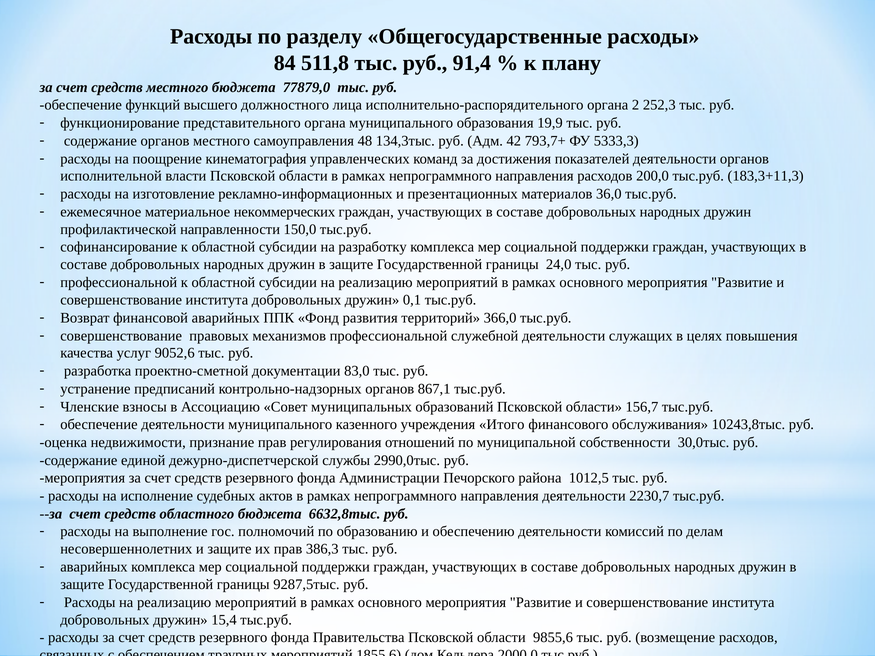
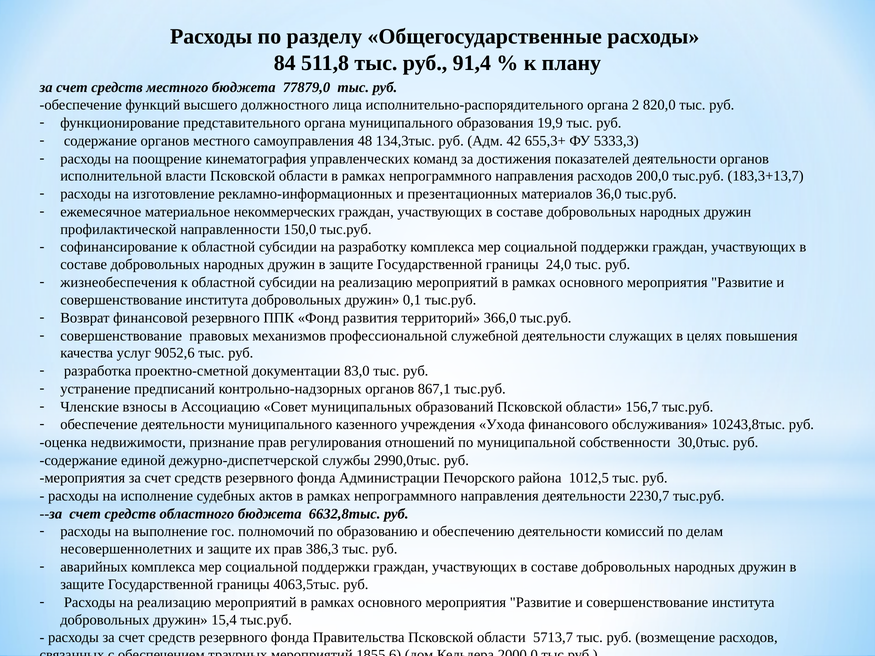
252,3: 252,3 -> 820,0 (659, 105)
793,7+: 793,7+ -> 655,3+ (545, 141)
183,3+11,3: 183,3+11,3 -> 183,3+13,7 (766, 176)
профессиональной: профессиональной -> жизнеобеспечения (119, 283)
финансовой аварийных: аварийных -> резервного (226, 318)
Итого: Итого -> Ухода (502, 425)
9287,5тыс: 9287,5тыс -> 4063,5тыс (306, 585)
9855,6: 9855,6 -> 5713,7 (553, 638)
